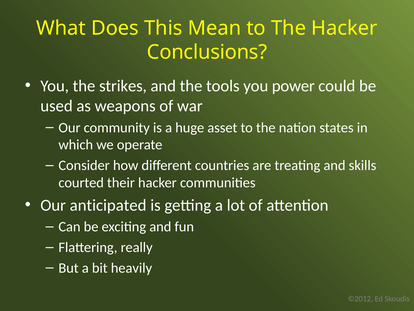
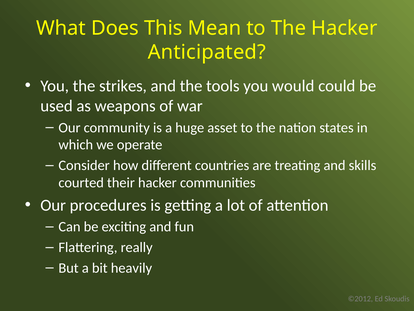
Conclusions: Conclusions -> Anticipated (207, 52)
power: power -> would (293, 86)
anticipated: anticipated -> procedures (108, 205)
